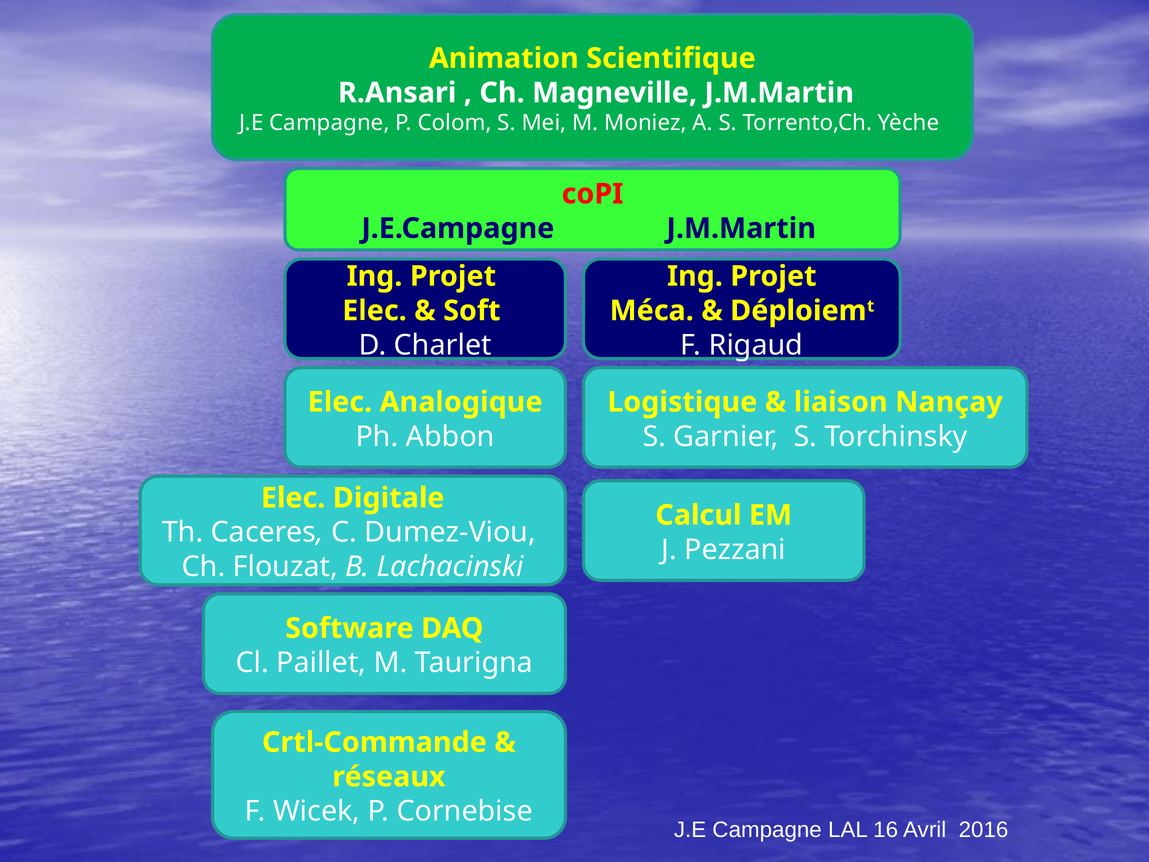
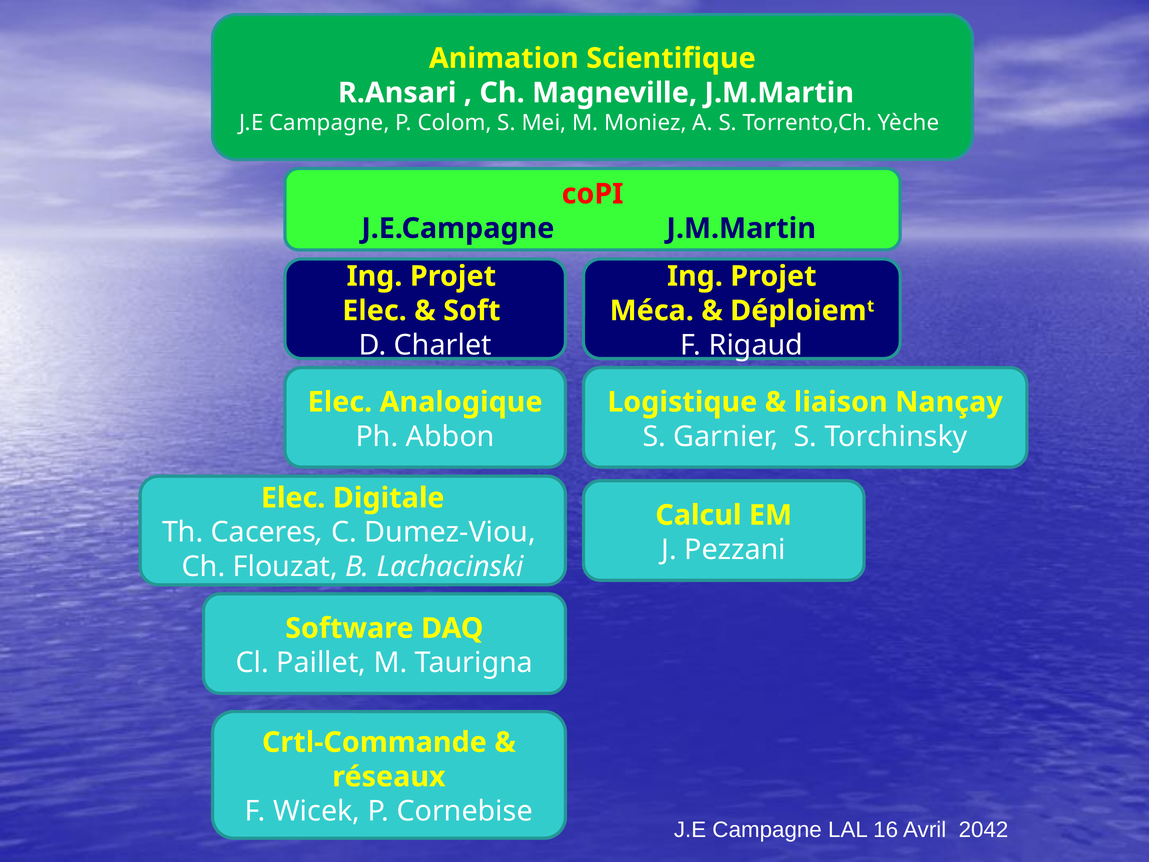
2016: 2016 -> 2042 (984, 829)
